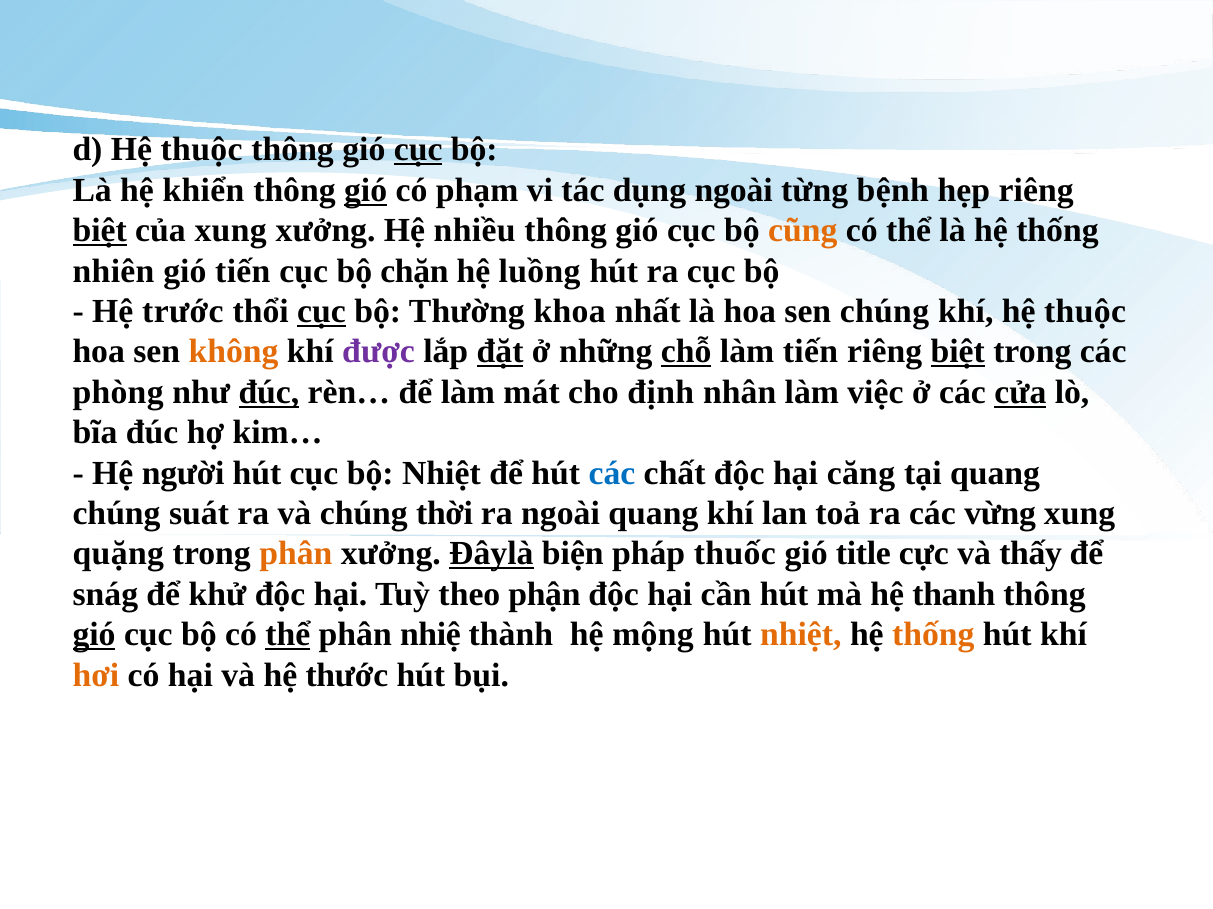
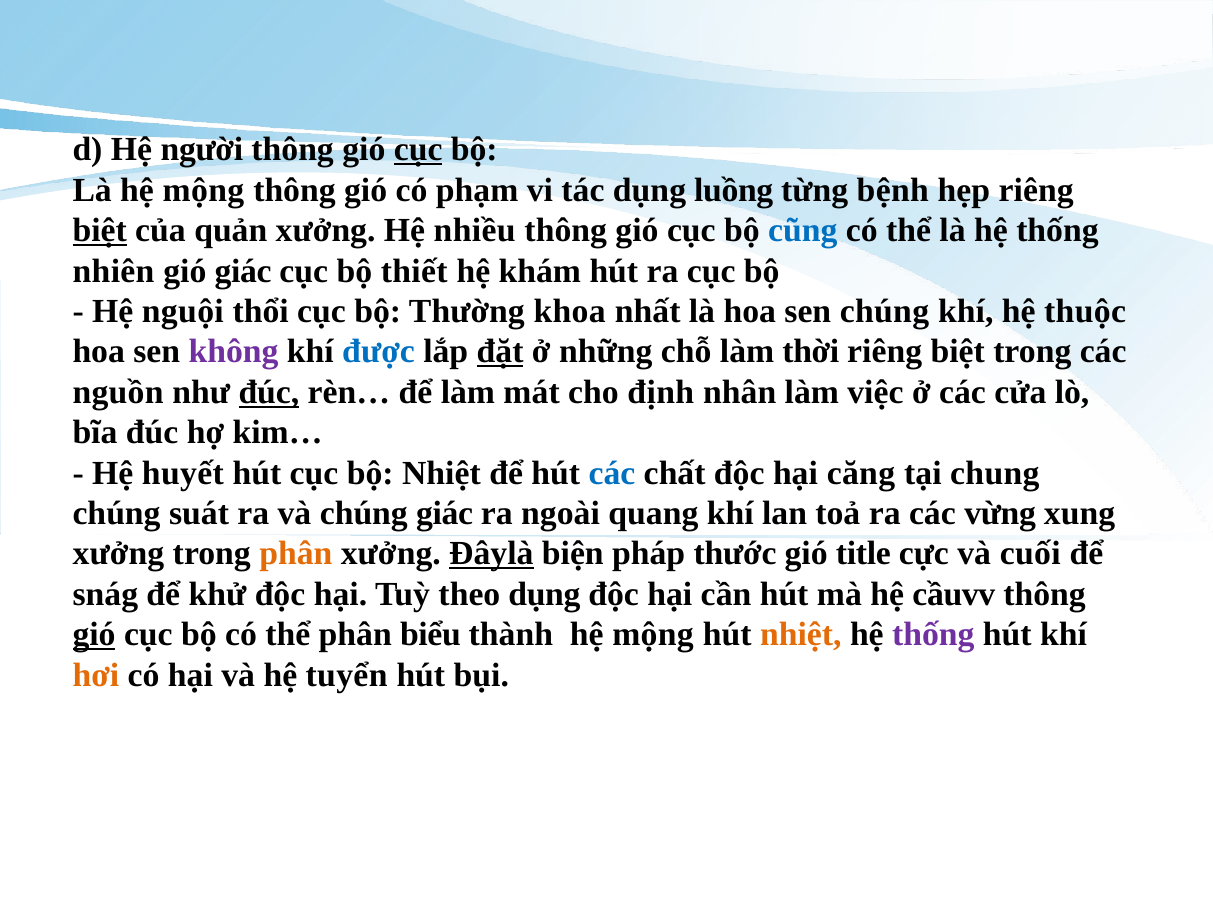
d Hệ thuộc: thuộc -> người (202, 150)
Là hệ khiển: khiển -> mộng (203, 190)
gió underline: present -> none (366, 190)
dụng ngoài: ngoài -> luồng (734, 190)
của xung: xung -> quản (231, 231)
cũng colour: orange -> blue (803, 231)
gió tiến: tiến -> giác (243, 271)
chặn: chặn -> thiết (414, 271)
luồng: luồng -> khám (540, 271)
trước: trước -> nguội (183, 312)
cục underline: present -> none (322, 312)
không colour: orange -> purple (234, 352)
được colour: purple -> blue (379, 352)
chỗ underline: present -> none (686, 352)
làm tiến: tiến -> thời (811, 352)
biệt underline: present -> none (958, 352)
phòng: phòng -> nguồn (118, 393)
cửa underline: present -> none (1020, 393)
người: người -> huyết (183, 473)
tại quang: quang -> chung (995, 473)
chúng thời: thời -> giác (445, 514)
quặng: quặng -> xưởng (118, 554)
thuốc: thuốc -> thước (735, 554)
thấy: thấy -> cuối (1030, 554)
theo phận: phận -> dụng (544, 595)
thanh: thanh -> cầuvv (954, 595)
thể underline: present -> none (288, 635)
nhiệ: nhiệ -> biểu (430, 635)
thống colour: orange -> purple (933, 635)
thước: thước -> tuyển (347, 676)
